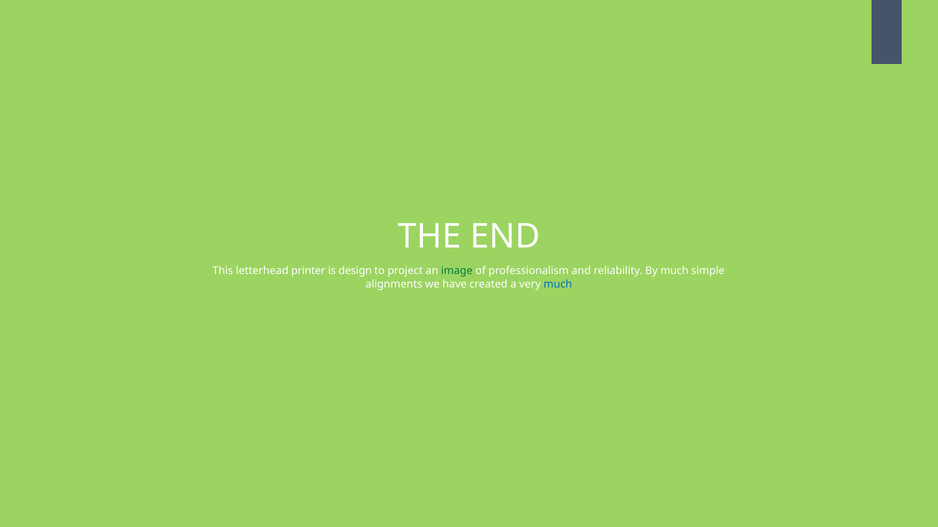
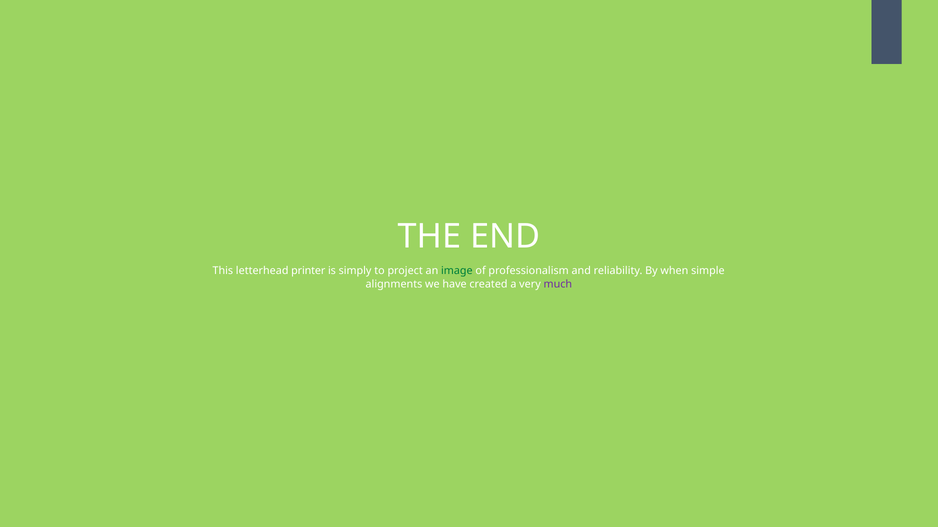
design: design -> simply (355, 271)
By much: much -> when (674, 271)
much colour: blue -> purple (558, 284)
